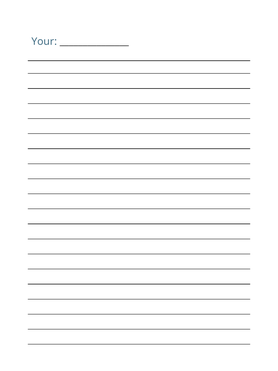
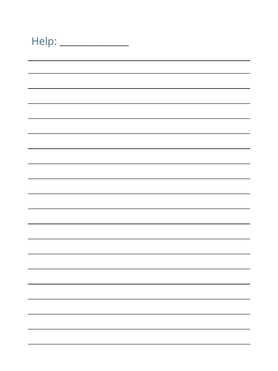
Your: Your -> Help (44, 41)
